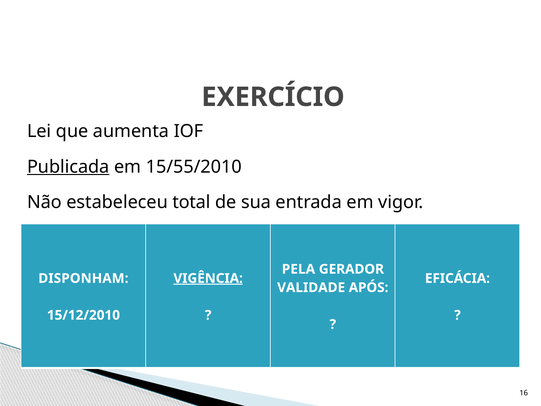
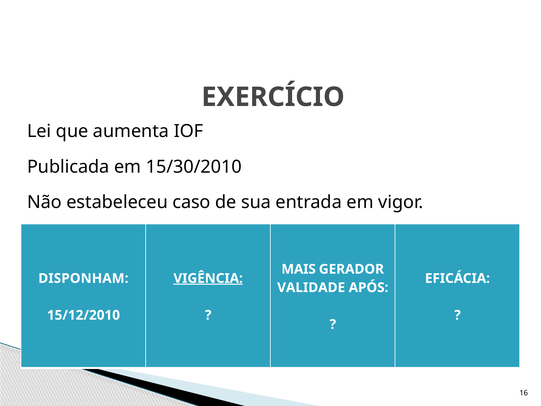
Publicada underline: present -> none (68, 167)
15/55/2010: 15/55/2010 -> 15/30/2010 (194, 167)
total: total -> caso (192, 202)
PELA: PELA -> MAIS (299, 269)
